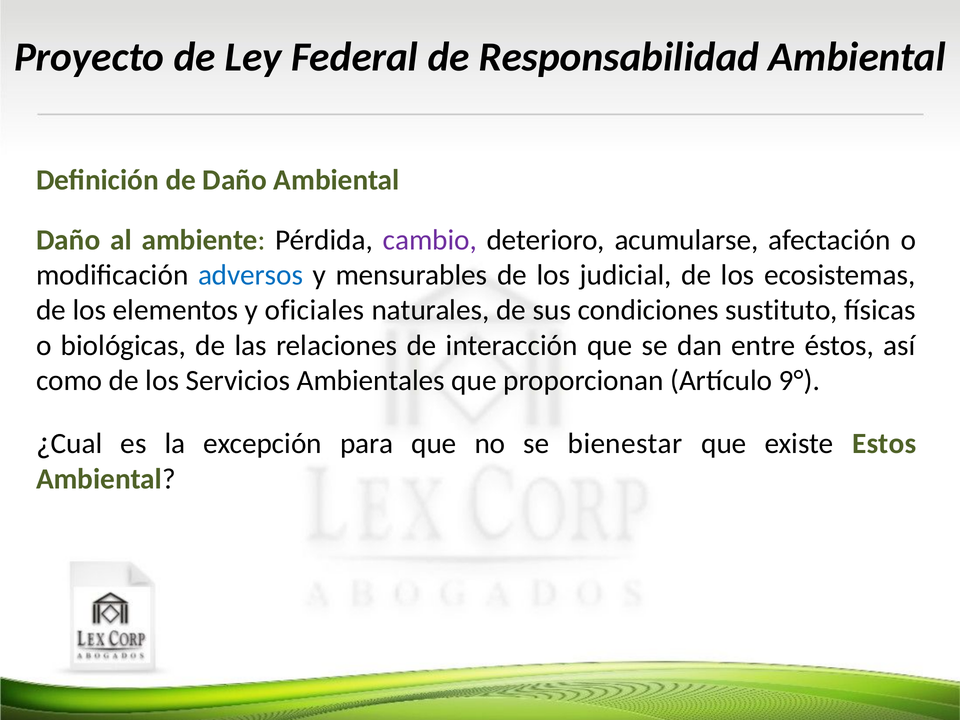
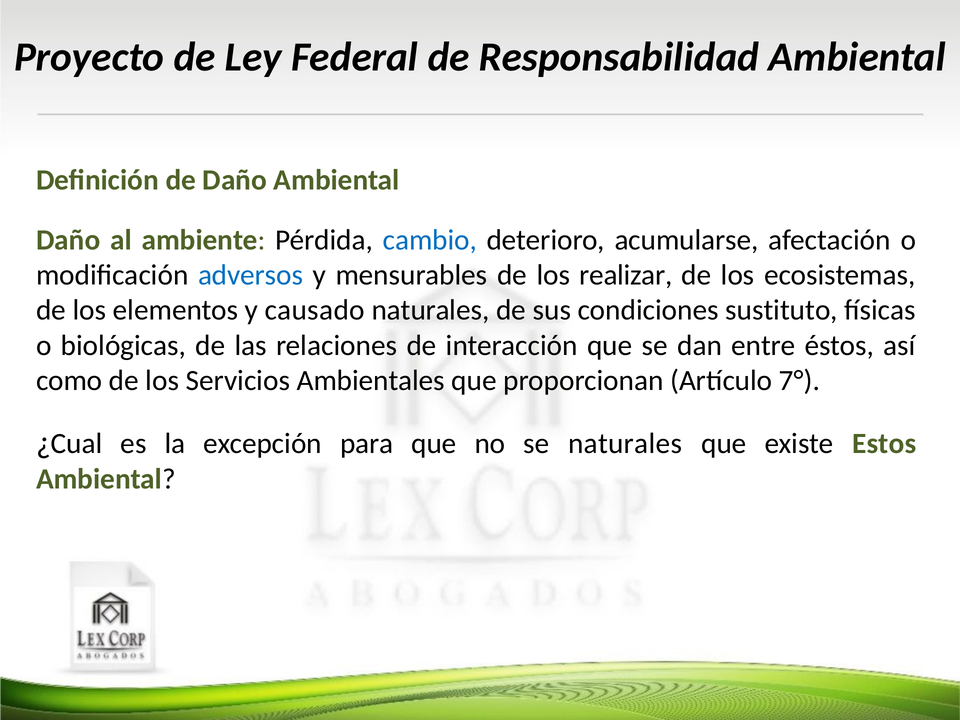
cambio colour: purple -> blue (430, 240)
judicial: judicial -> realizar (626, 275)
oficiales: oficiales -> causado (315, 310)
9°: 9° -> 7° (799, 380)
se bienestar: bienestar -> naturales (625, 443)
